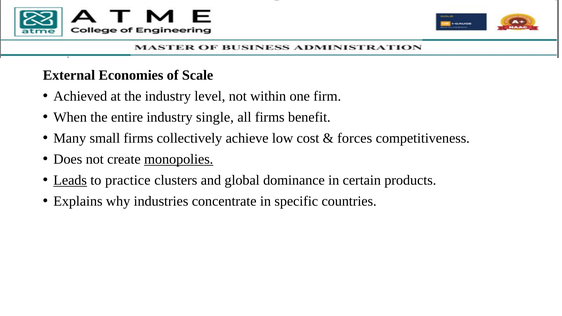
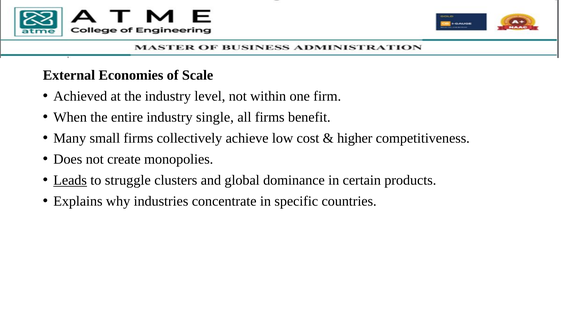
forces: forces -> higher (355, 138)
monopolies underline: present -> none (179, 159)
practice: practice -> struggle (128, 180)
